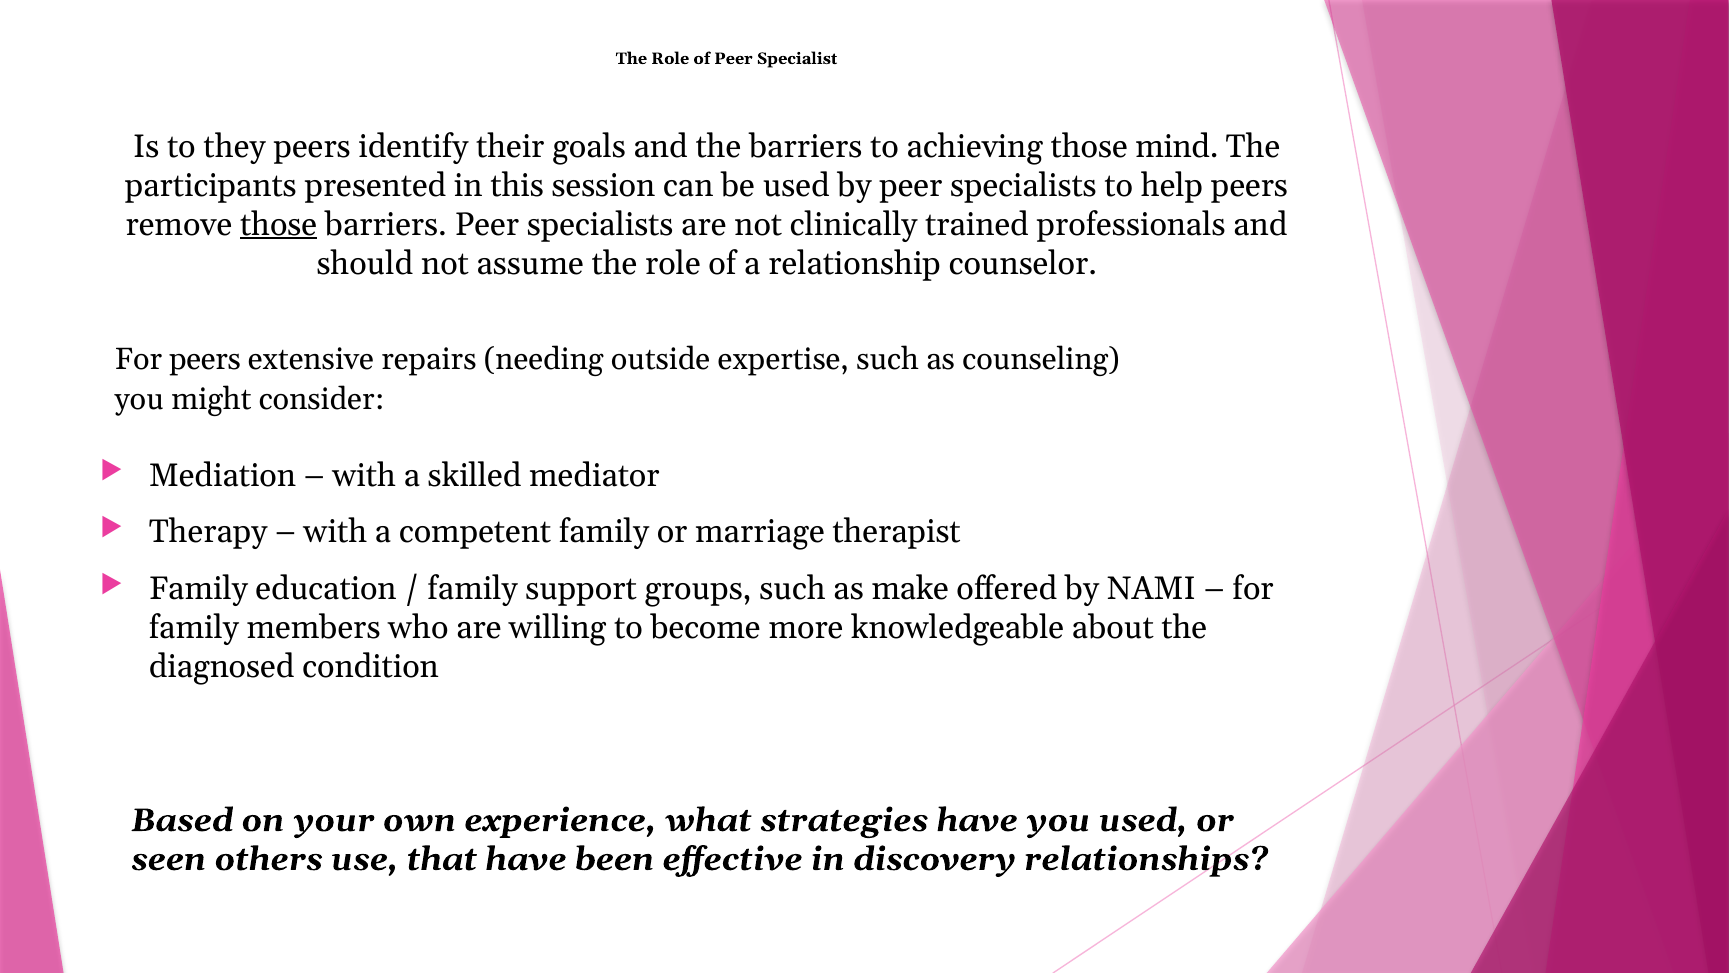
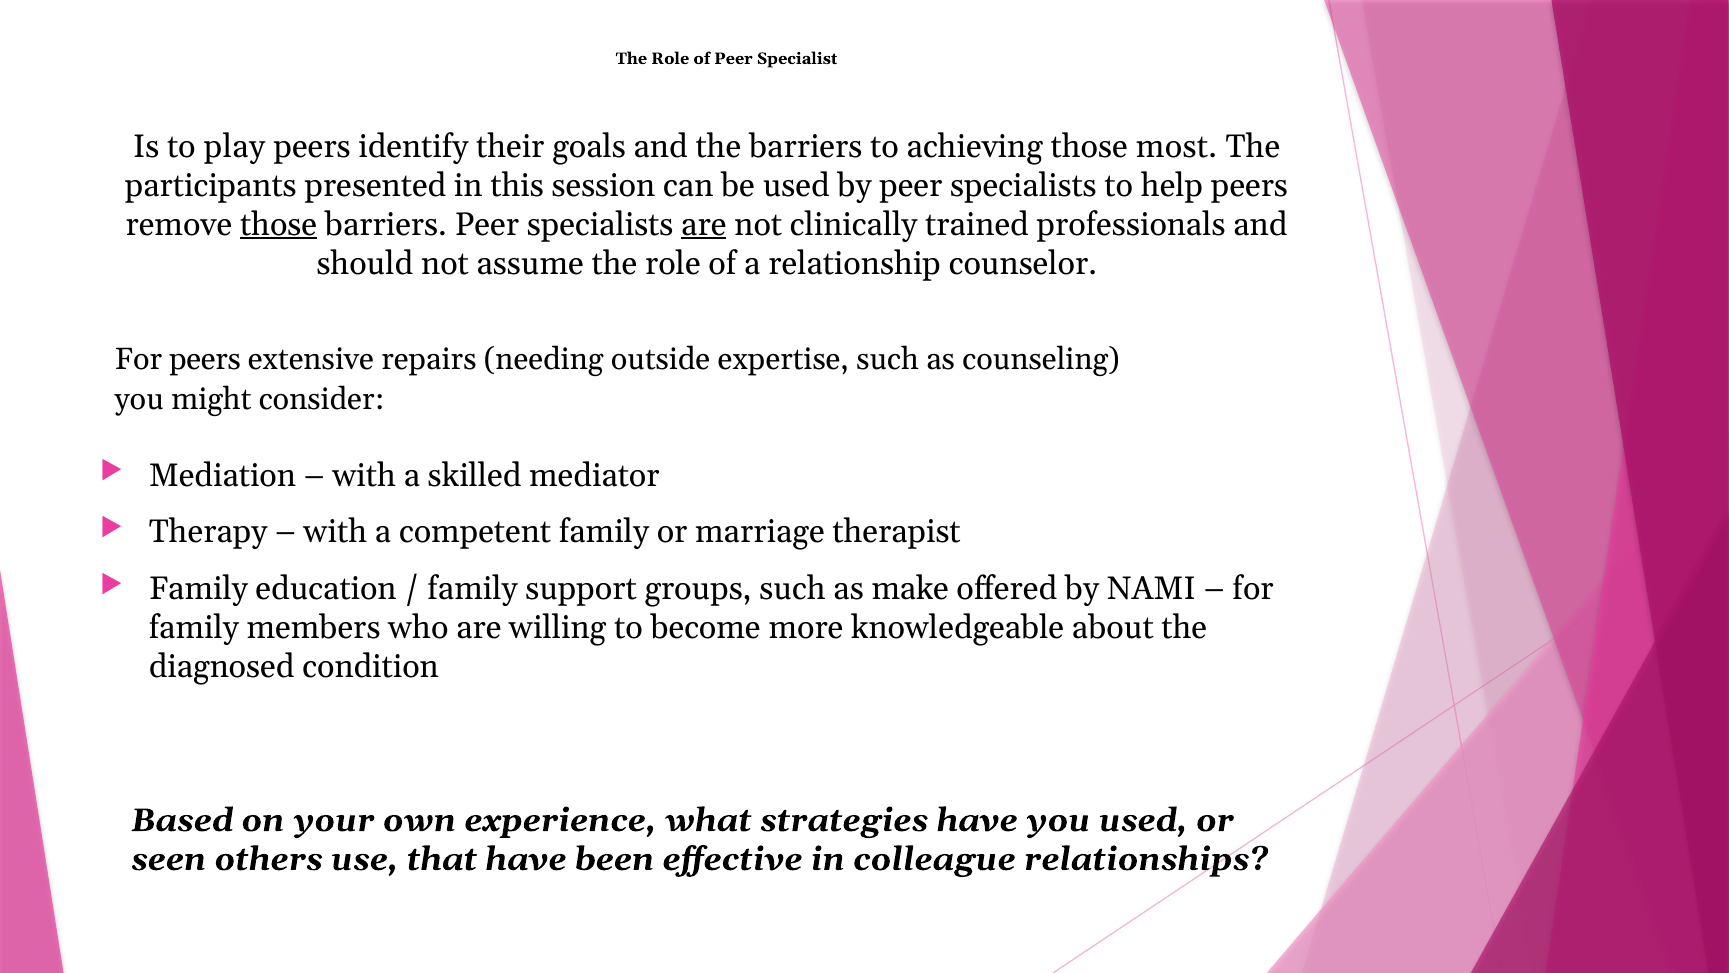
they: they -> play (234, 147)
mind: mind -> most (1177, 147)
are underline: none -> present (704, 224)
discovery: discovery -> colleague (934, 859)
